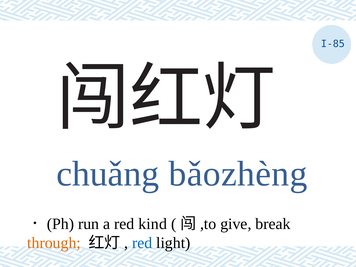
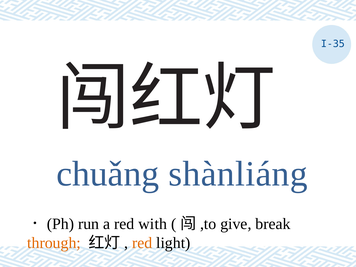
I-85: I-85 -> I-35 (333, 44)
bǎozhèng: bǎozhèng -> shànliáng (238, 174)
kind: kind -> with (153, 224)
red colour: blue -> orange (142, 243)
